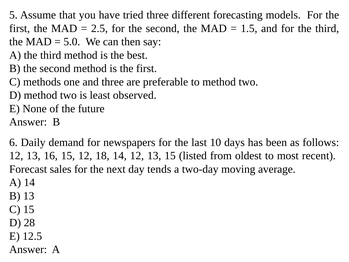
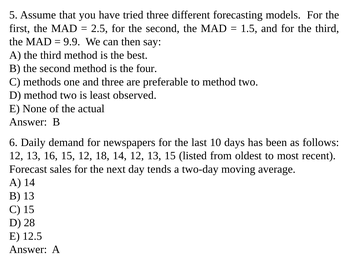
5.0: 5.0 -> 9.9 (72, 42)
is the first: first -> four (147, 68)
future: future -> actual (91, 109)
